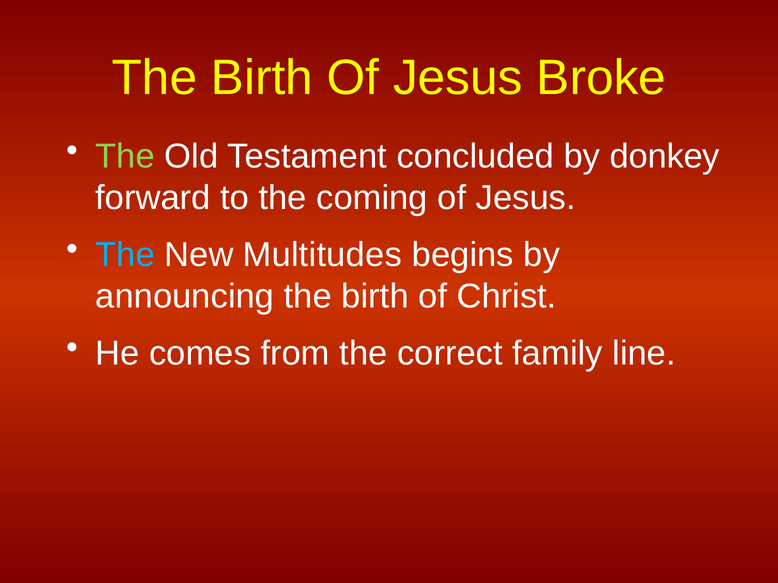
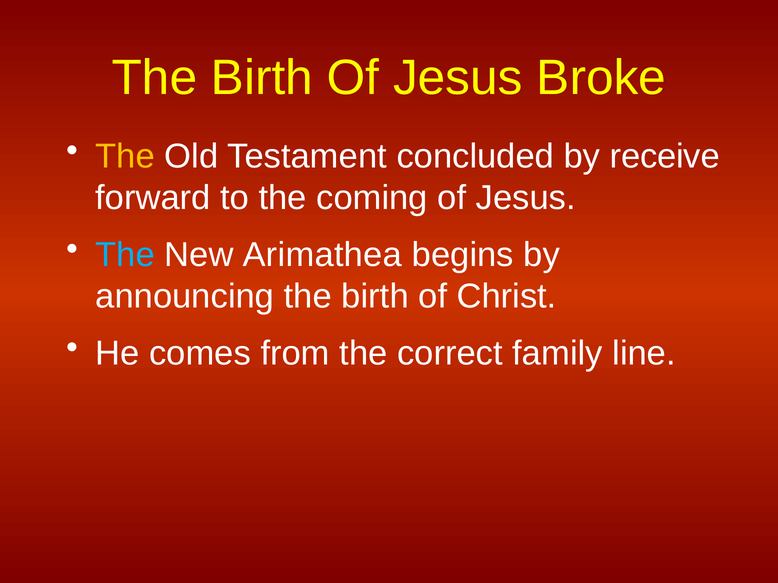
The colour: light green -> yellow (125, 157)
donkey: donkey -> receive (665, 157)
Multitudes: Multitudes -> Arimathea (322, 255)
